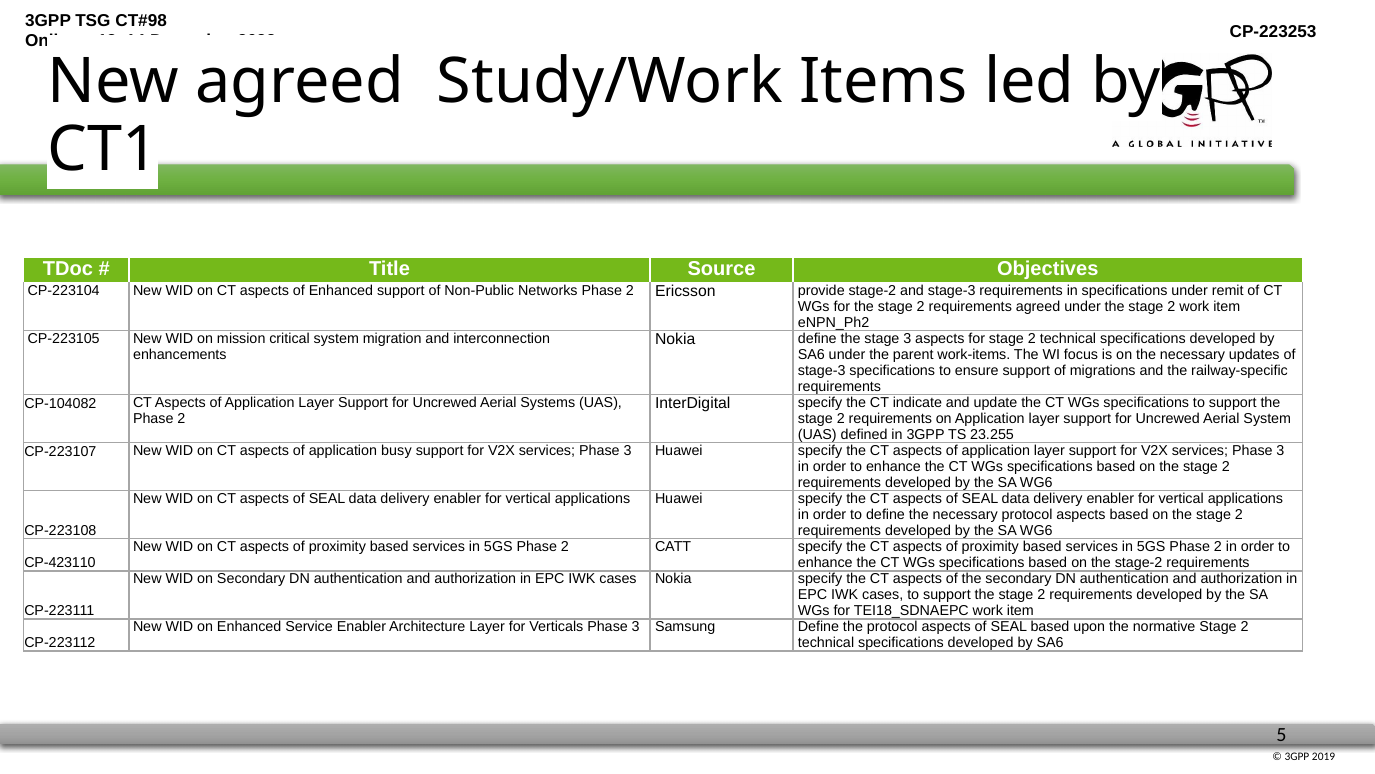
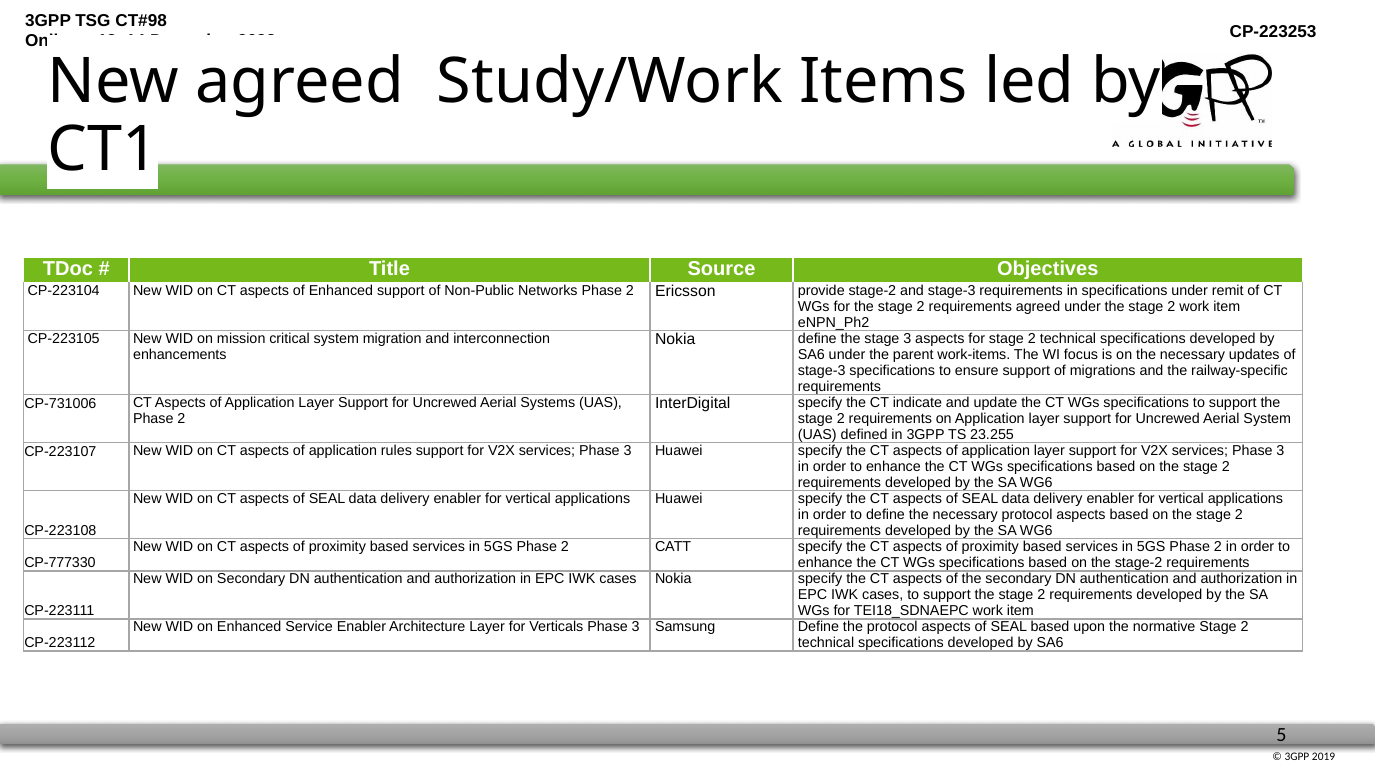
CP-104082: CP-104082 -> CP-731006 (60, 403)
busy: busy -> rules (396, 451)
CP-423110: CP-423110 -> CP-777330 (60, 563)
